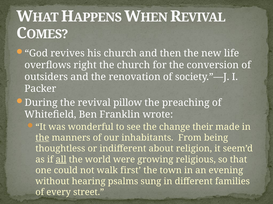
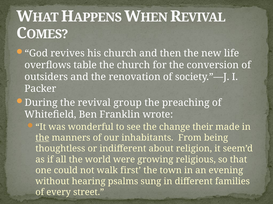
right: right -> table (85, 65)
pillow: pillow -> group (128, 103)
all underline: present -> none (61, 160)
